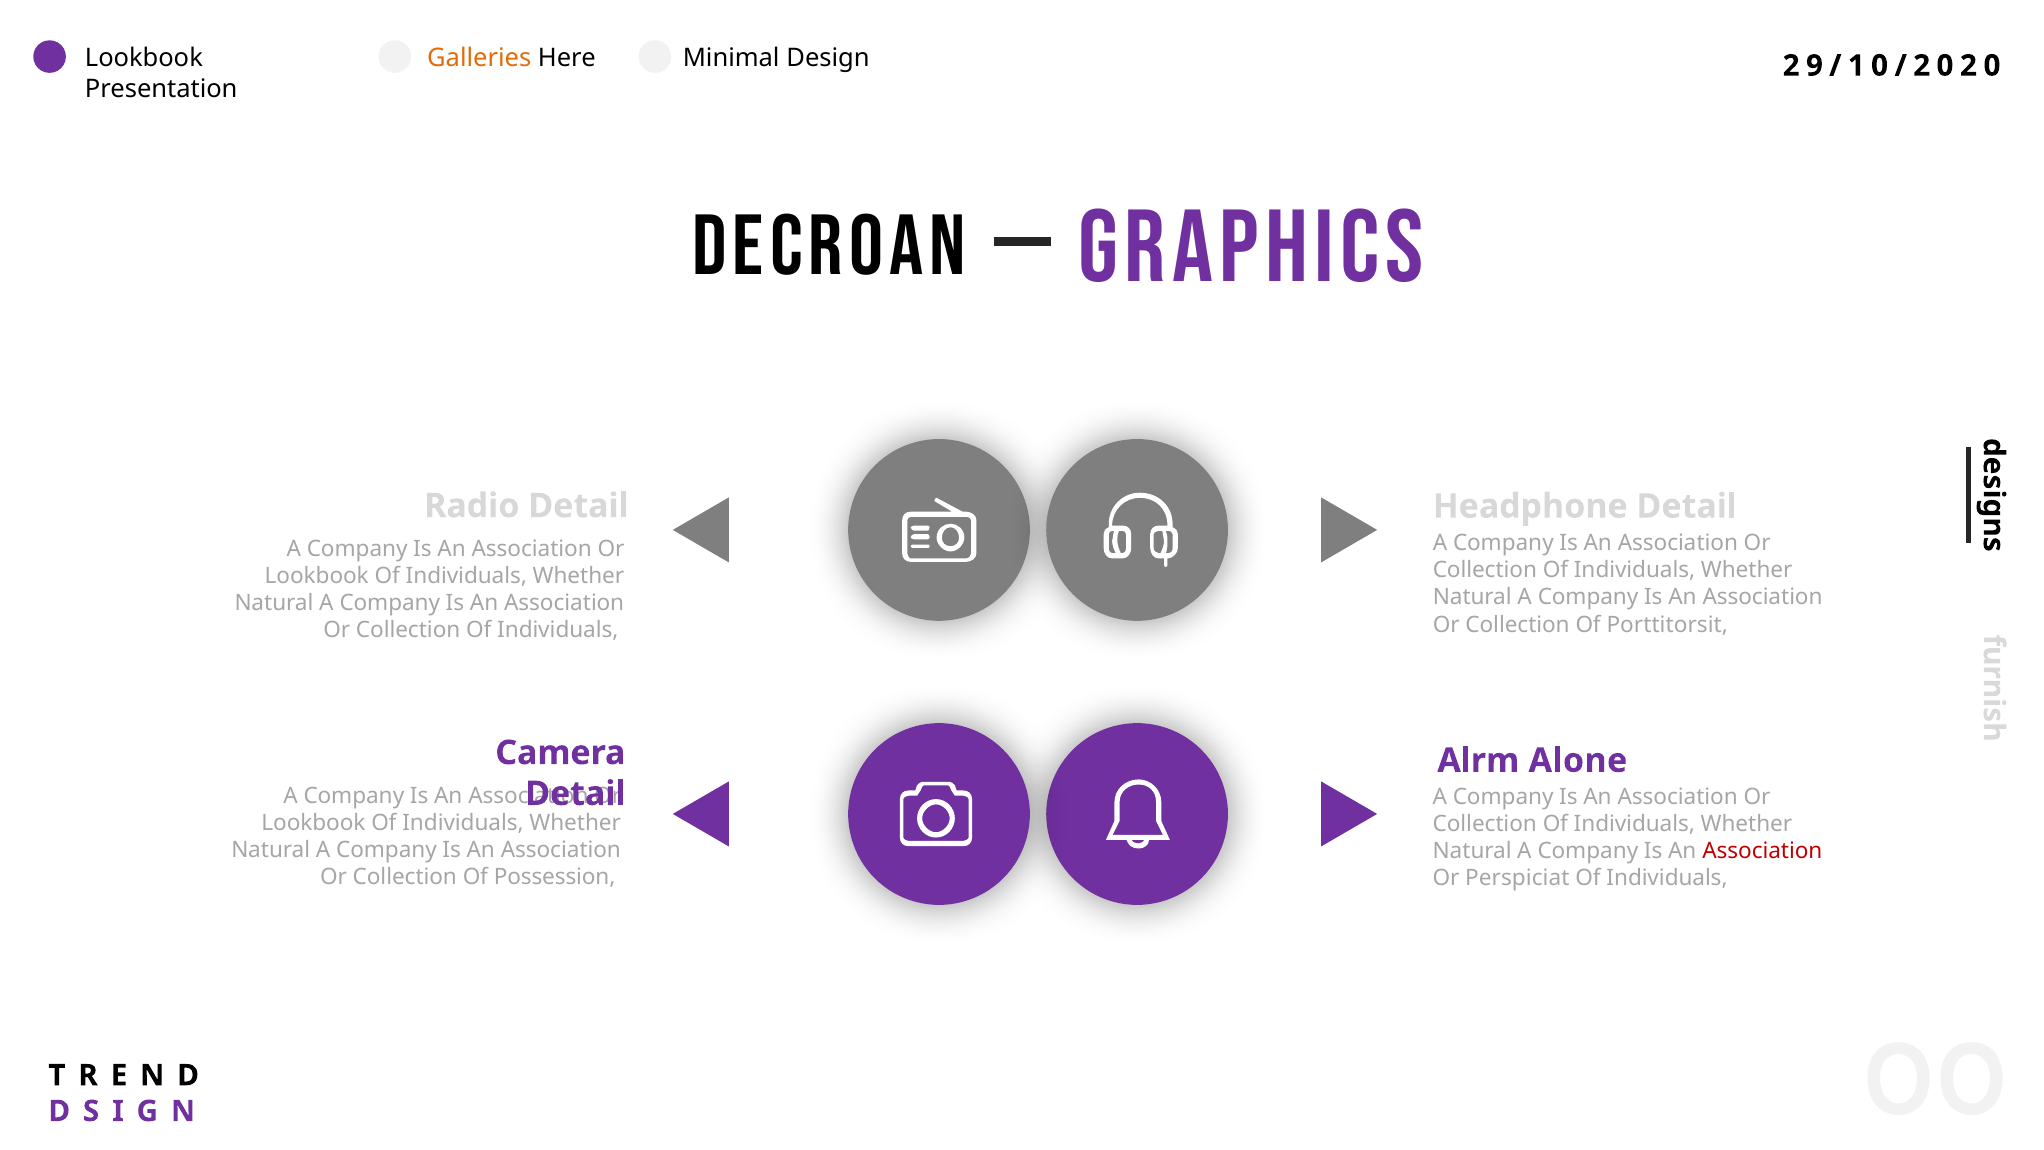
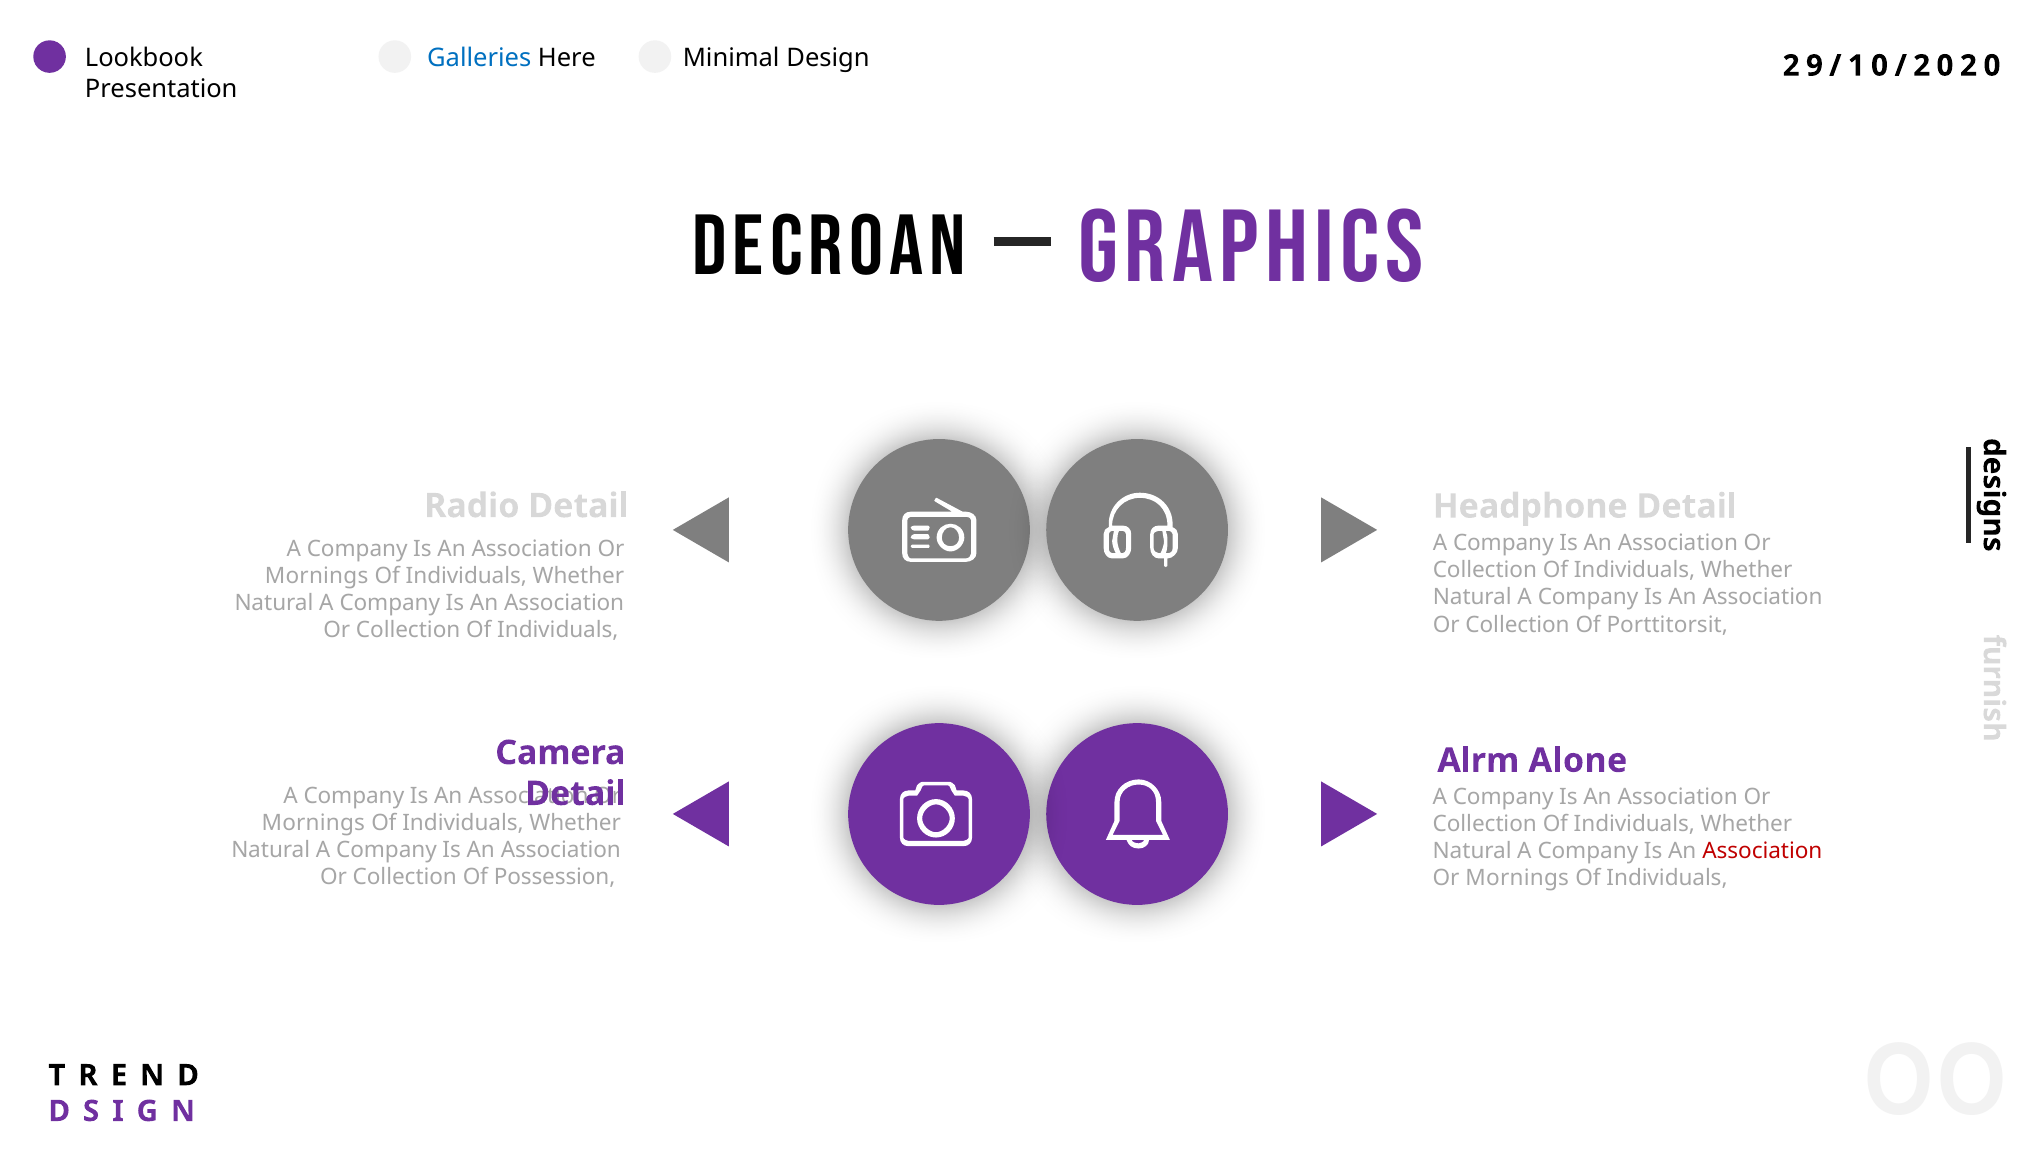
Galleries colour: orange -> blue (479, 58)
Lookbook: Lookbook -> Mornings (317, 576)
Lookbook: Lookbook -> Mornings (313, 823)
Perspiciat: Perspiciat -> Mornings (1517, 878)
